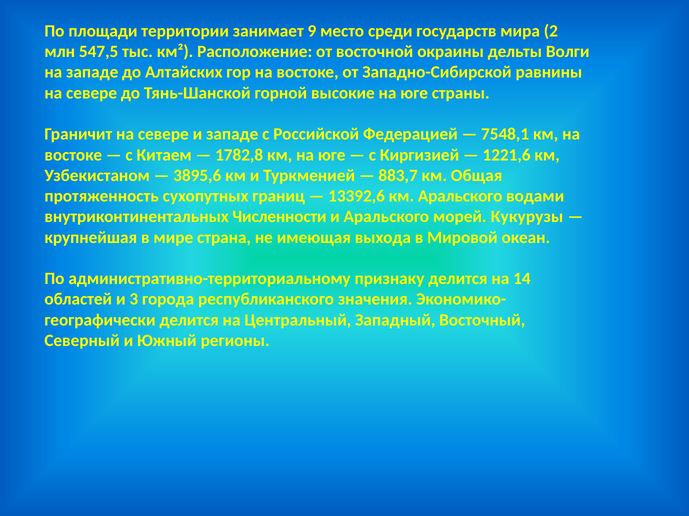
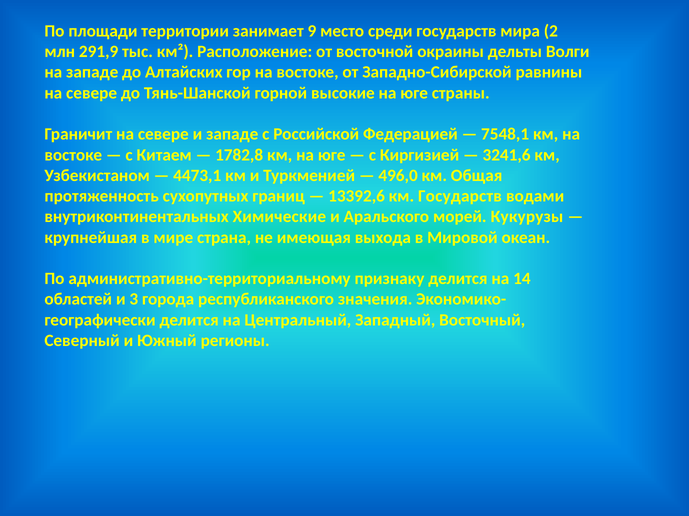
547,5: 547,5 -> 291,9 (99, 52)
1221,6: 1221,6 -> 3241,6 (507, 155)
3895,6: 3895,6 -> 4473,1 (197, 176)
883,7: 883,7 -> 496,0 (398, 176)
км Аральского: Аральского -> Государств (460, 196)
Численности: Численности -> Химические (279, 217)
